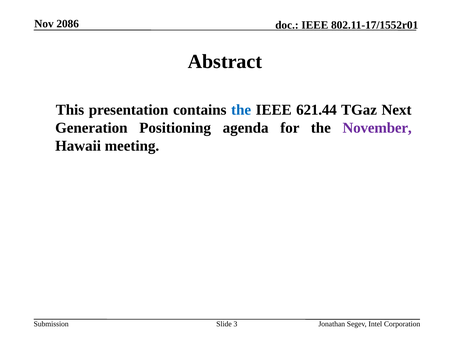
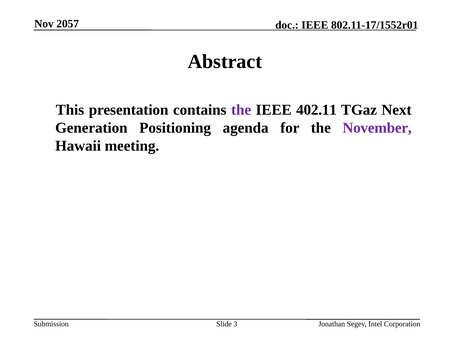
2086: 2086 -> 2057 (68, 24)
the colour: blue -> purple (241, 110)
621.44: 621.44 -> 402.11 (317, 110)
